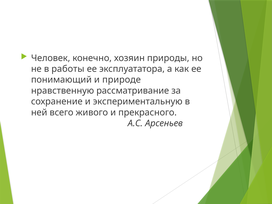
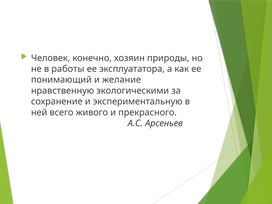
природе: природе -> желание (122, 80)
рассматривание: рассматривание -> экологическими (133, 91)
